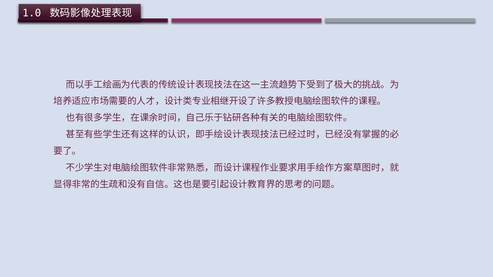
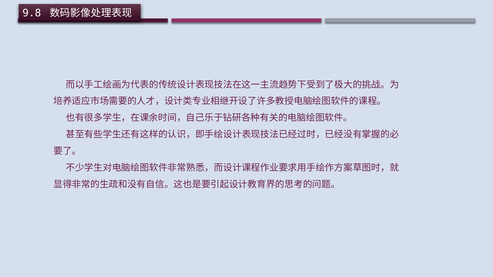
1.0: 1.0 -> 9.8 (32, 13)
